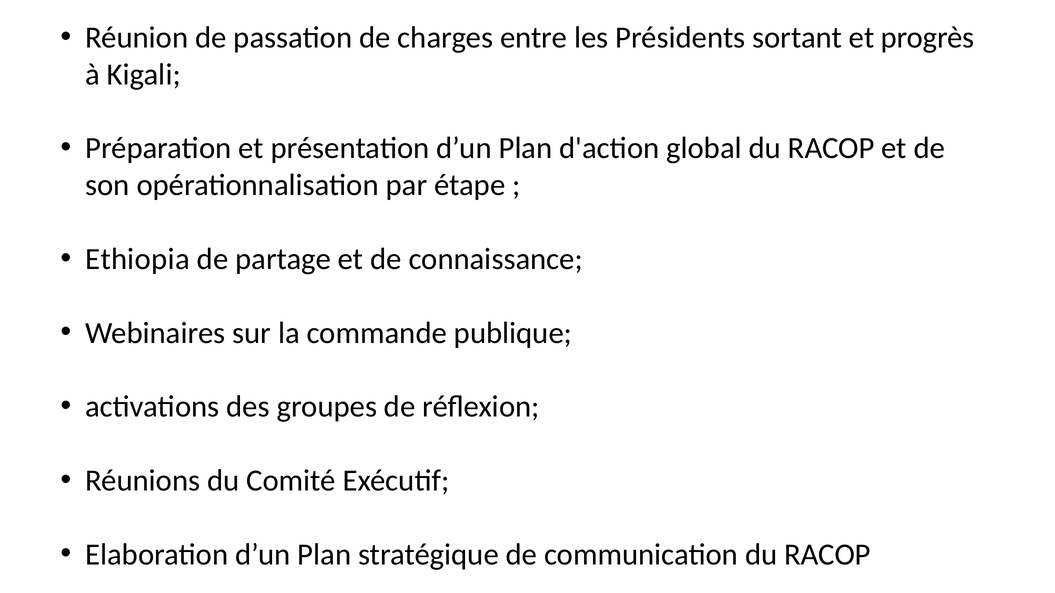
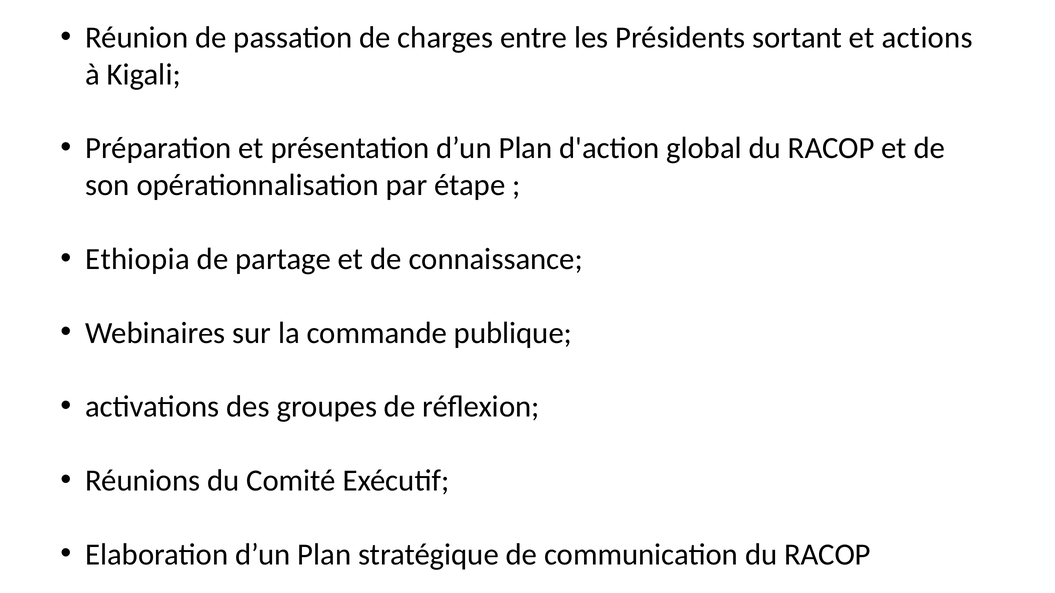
progrès: progrès -> actions (927, 38)
